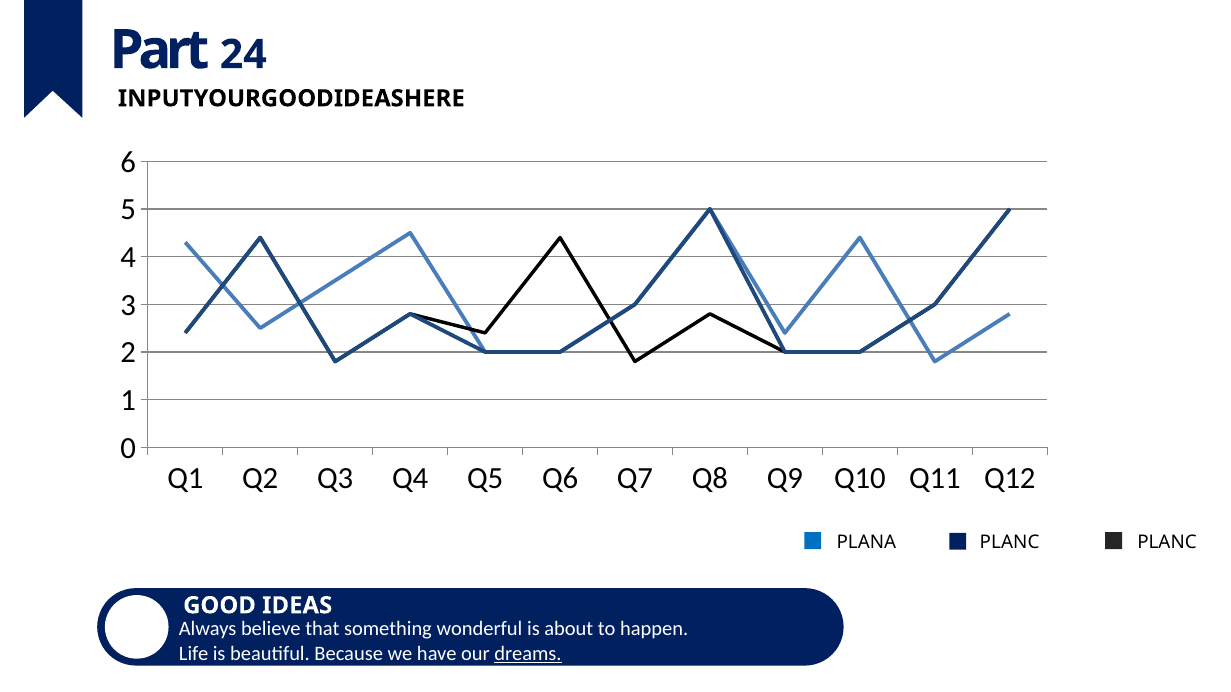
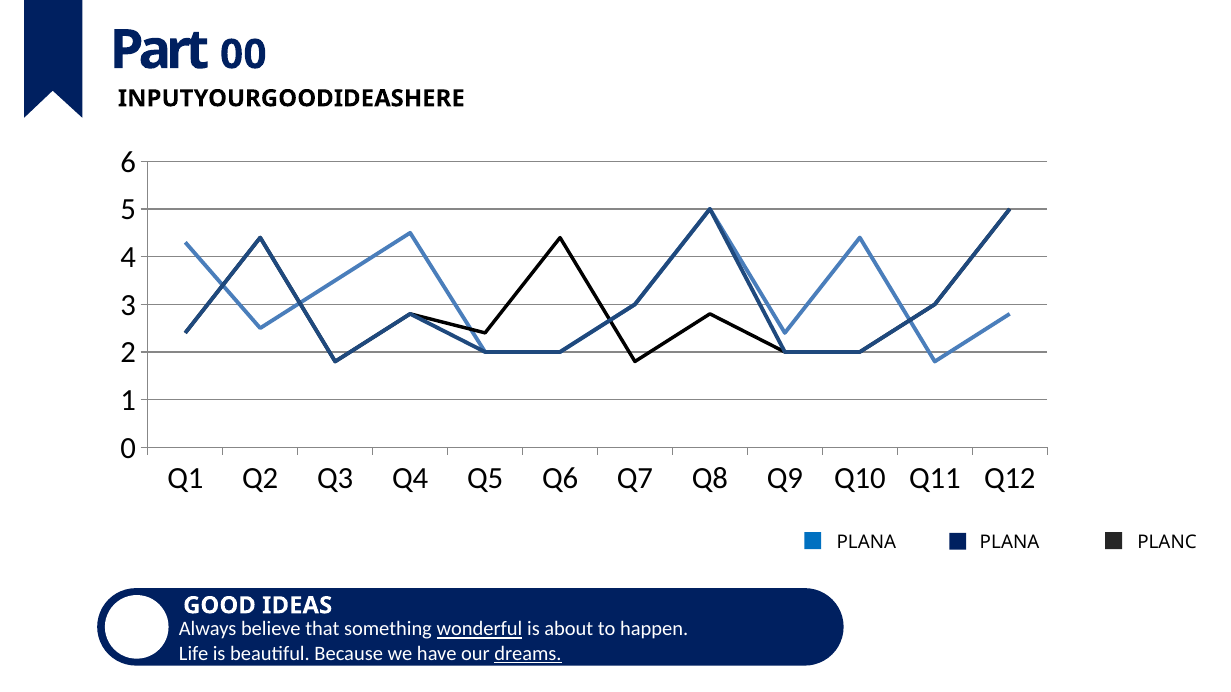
24: 24 -> 00 (243, 55)
PLANA PLANC: PLANC -> PLANA (1010, 543)
wonderful underline: none -> present (479, 630)
